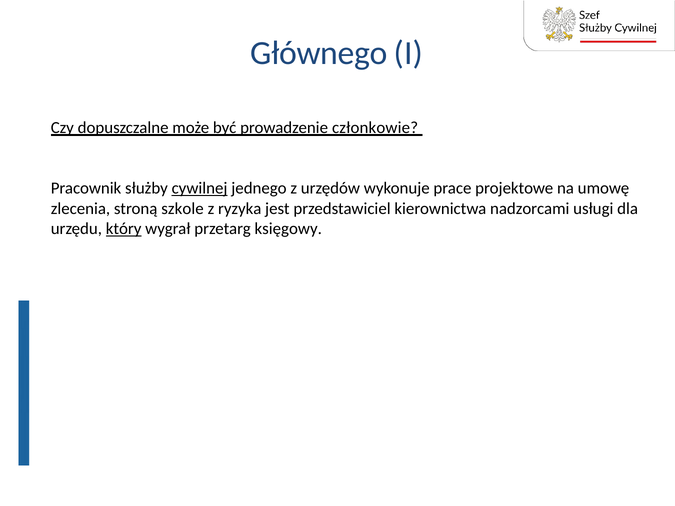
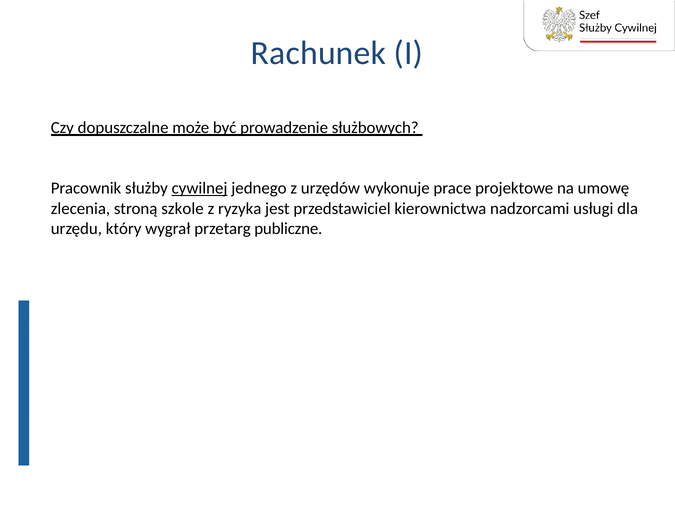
Głównego: Głównego -> Rachunek (318, 53)
członkowie: członkowie -> służbowych (375, 128)
który underline: present -> none (124, 229)
księgowy: księgowy -> publiczne (288, 229)
